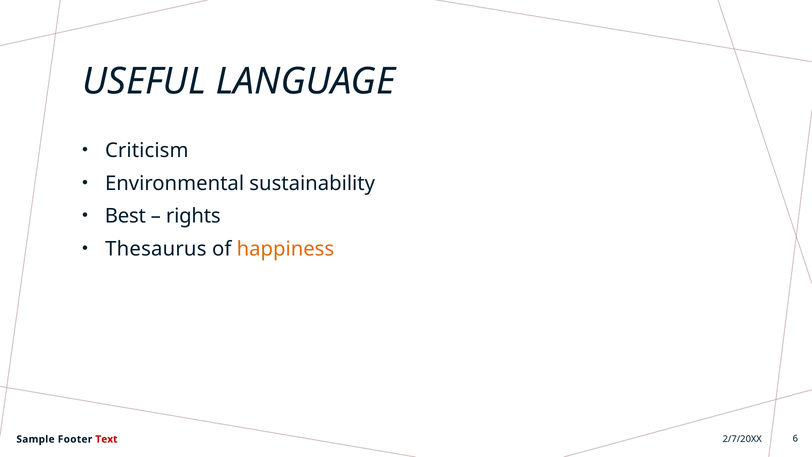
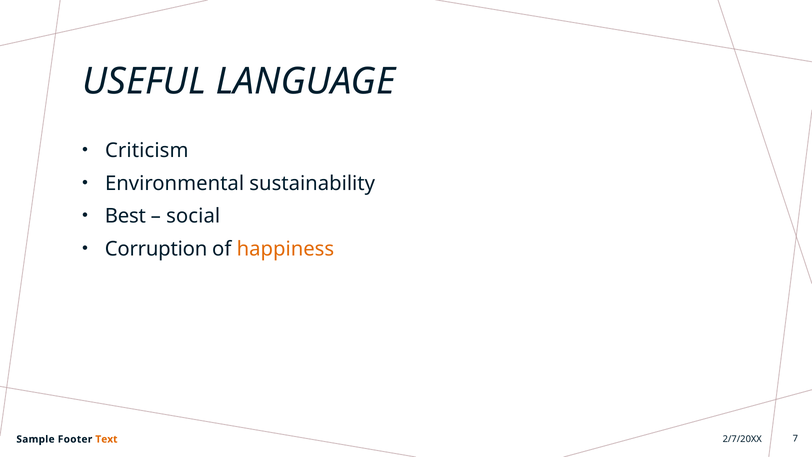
rights: rights -> social (193, 216)
Thesaurus: Thesaurus -> Corruption (156, 249)
Text colour: red -> orange (106, 439)
6: 6 -> 7 (795, 438)
